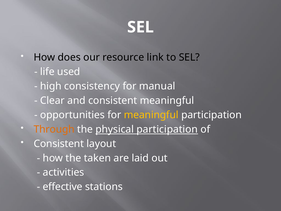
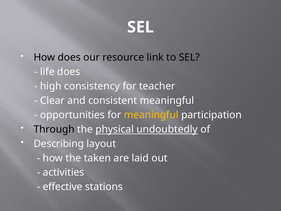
life used: used -> does (69, 72)
manual: manual -> teacher (157, 86)
Through colour: orange -> black (54, 129)
physical participation: participation -> undoubtedly (167, 129)
Consistent: Consistent -> Describing (59, 144)
